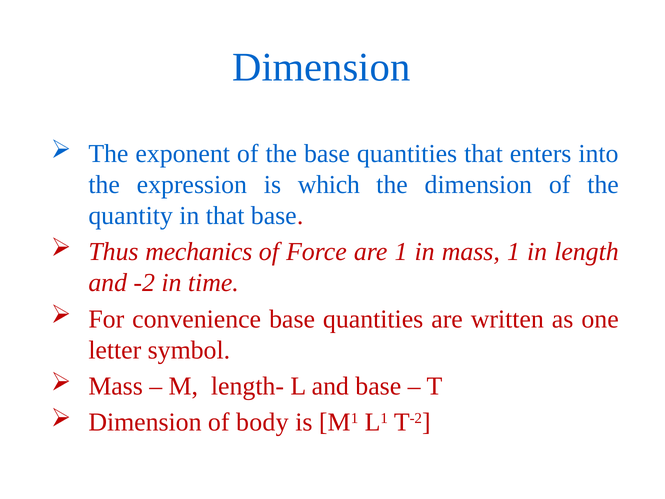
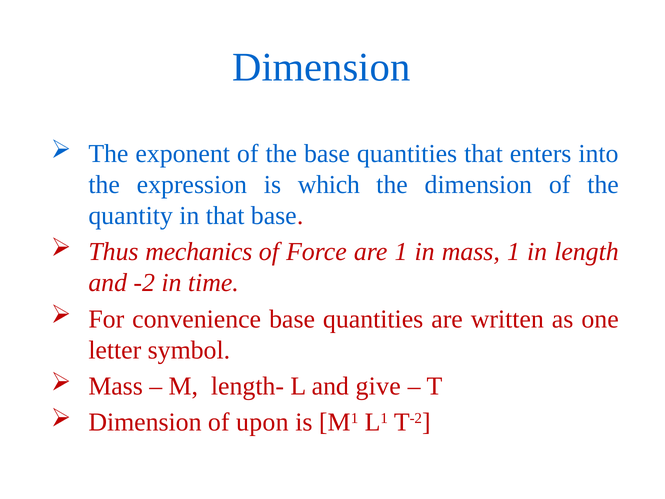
and base: base -> give (378, 386)
body: body -> upon (262, 422)
